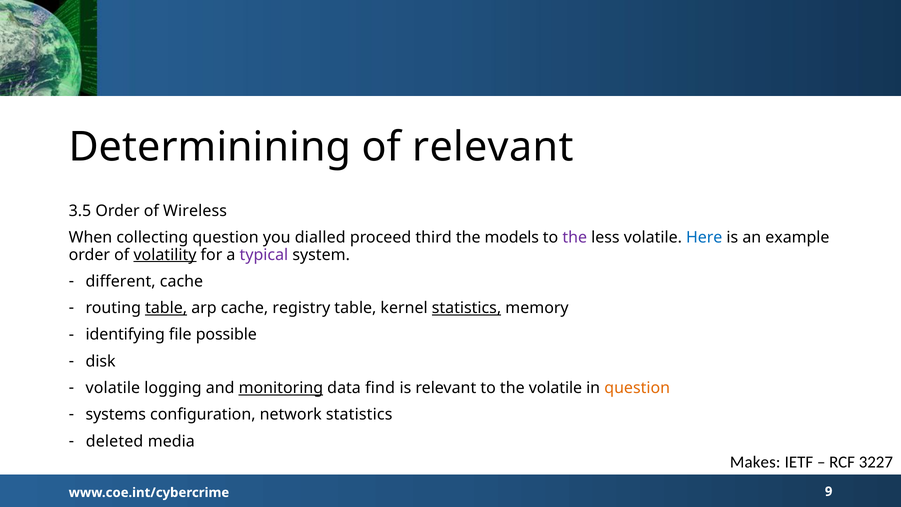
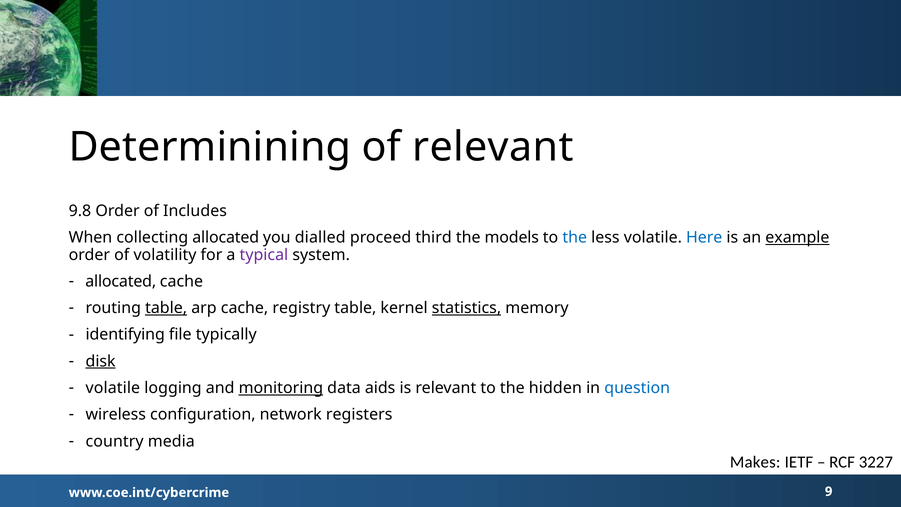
3.5: 3.5 -> 9.8 (80, 211)
Wireless: Wireless -> Includes (195, 211)
collecting question: question -> allocated (226, 237)
the colour: purple -> blue (575, 237)
example underline: none -> present (797, 237)
volatility underline: present -> none (165, 255)
different: different -> allocated (121, 281)
possible: possible -> typically (226, 335)
disk underline: none -> present (101, 361)
find: find -> aids (380, 388)
the volatile: volatile -> hidden (555, 388)
question colour: orange -> blue (637, 388)
systems: systems -> wireless (116, 414)
network statistics: statistics -> registers (359, 414)
deleted: deleted -> country (115, 441)
